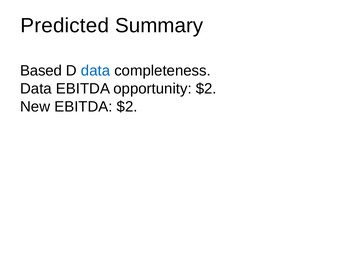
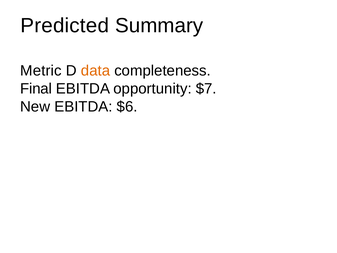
Based: Based -> Metric (41, 71)
data colour: blue -> orange (96, 71)
Data: Data -> Final (36, 89)
opportunity $2: $2 -> $7 (206, 89)
EBITDA $2: $2 -> $6 (127, 107)
